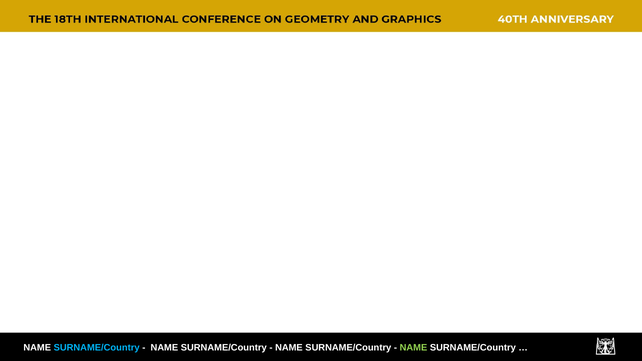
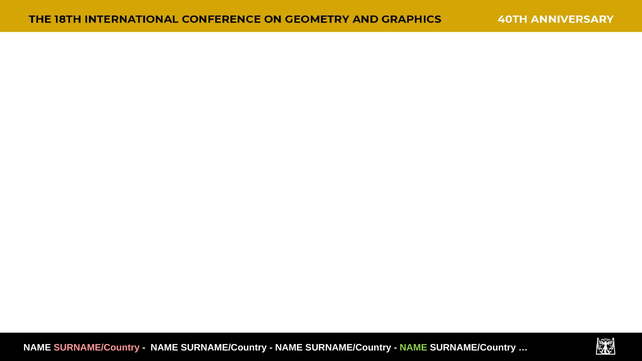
SURNAME/Country colour: light blue -> pink (97, 348)
